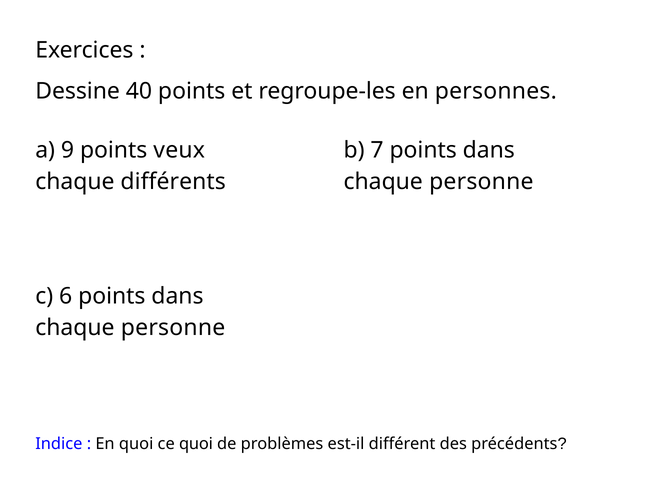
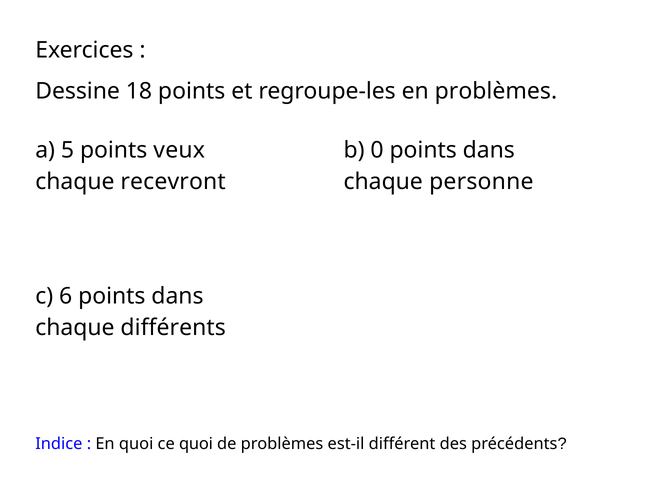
40: 40 -> 18 (139, 91)
en personnes: personnes -> problèmes (496, 91)
9: 9 -> 5 (68, 150)
7: 7 -> 0 (377, 150)
différents: différents -> recevront (173, 181)
personne: personne -> différents (173, 327)
